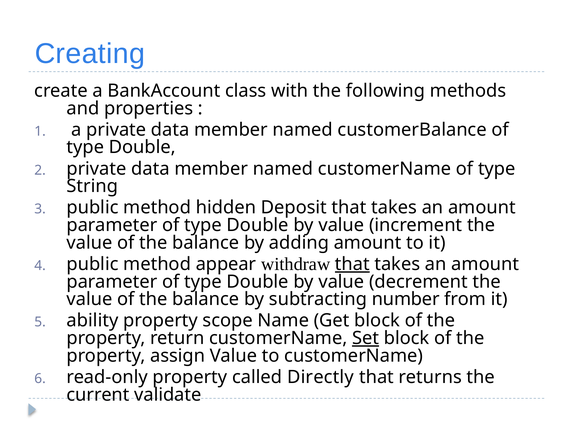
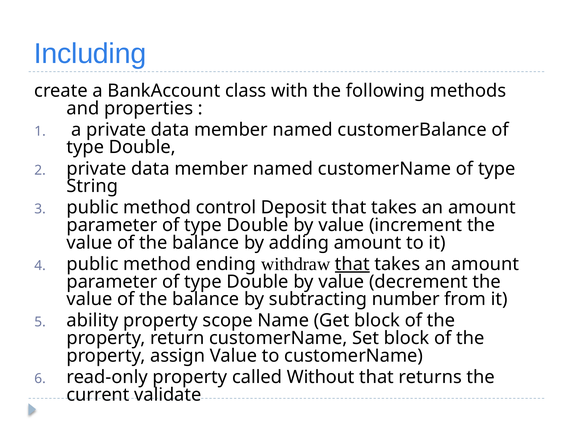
Creating: Creating -> Including (90, 54)
hidden: hidden -> control (226, 207)
appear: appear -> ending (226, 264)
Set underline: present -> none (366, 338)
Directly: Directly -> Without (321, 377)
